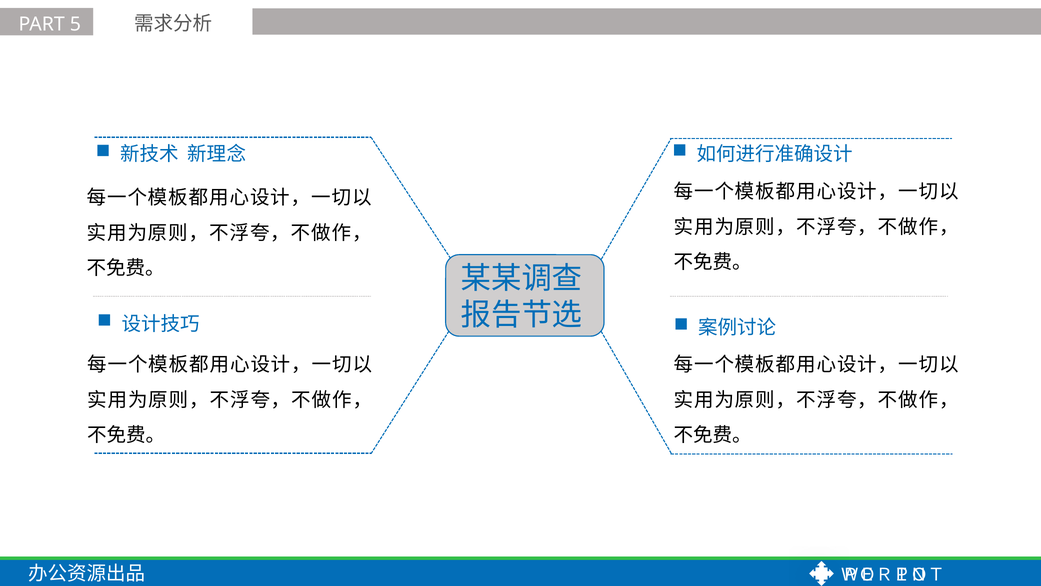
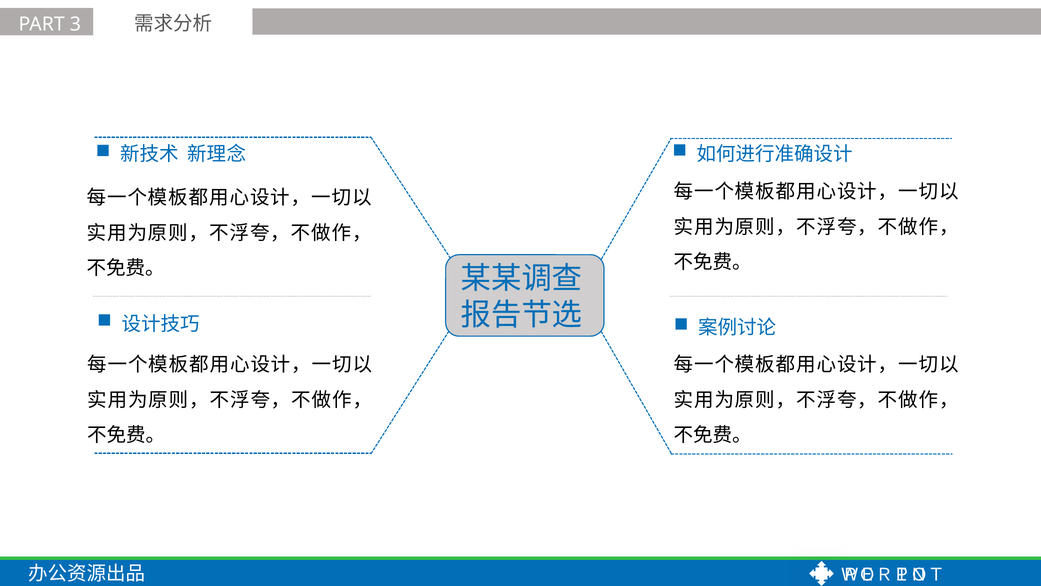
5: 5 -> 3 (75, 24)
